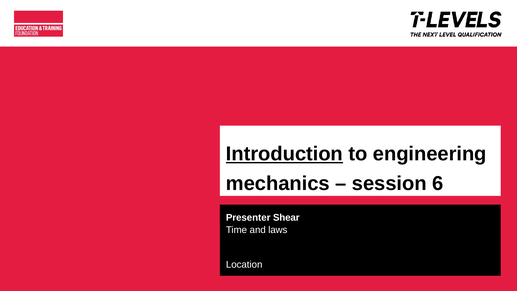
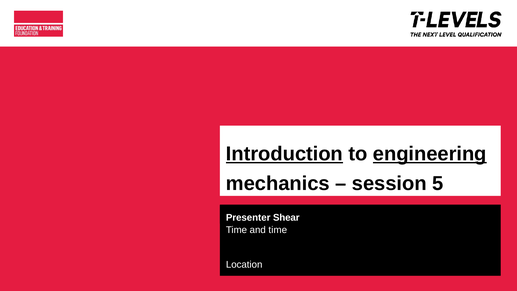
engineering underline: none -> present (430, 154)
6: 6 -> 5 (438, 183)
and laws: laws -> time (278, 230)
